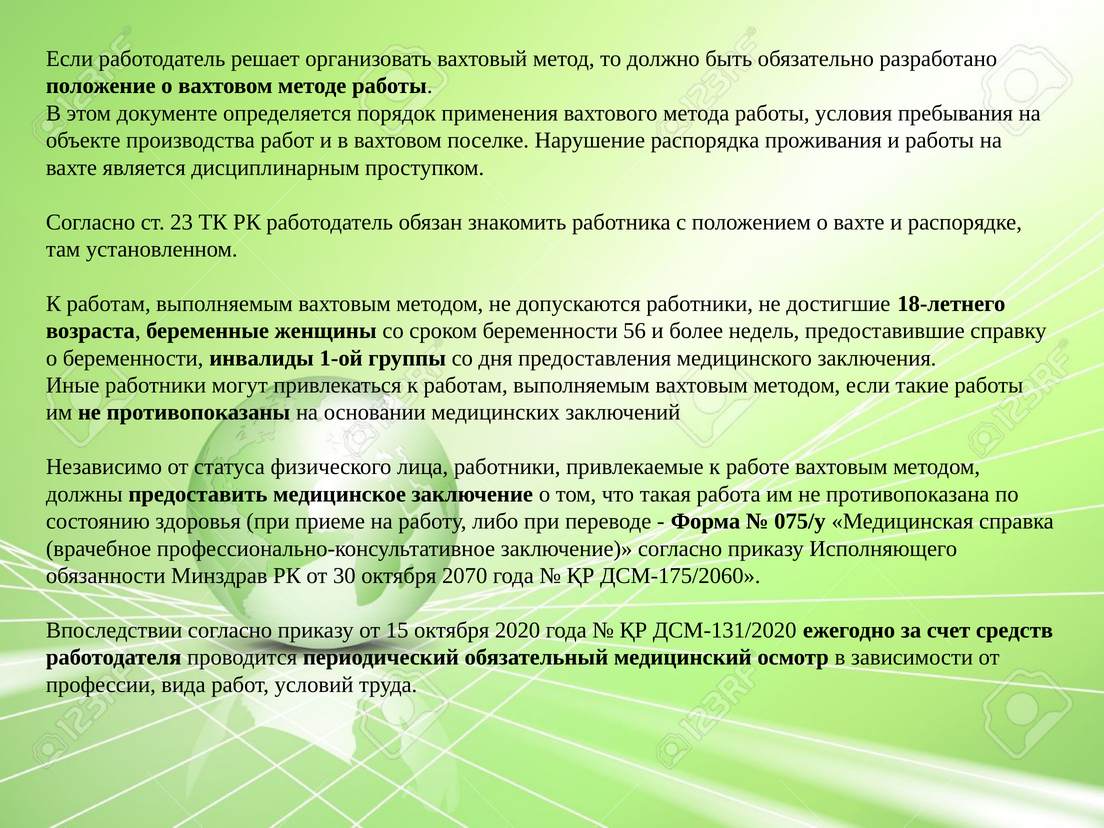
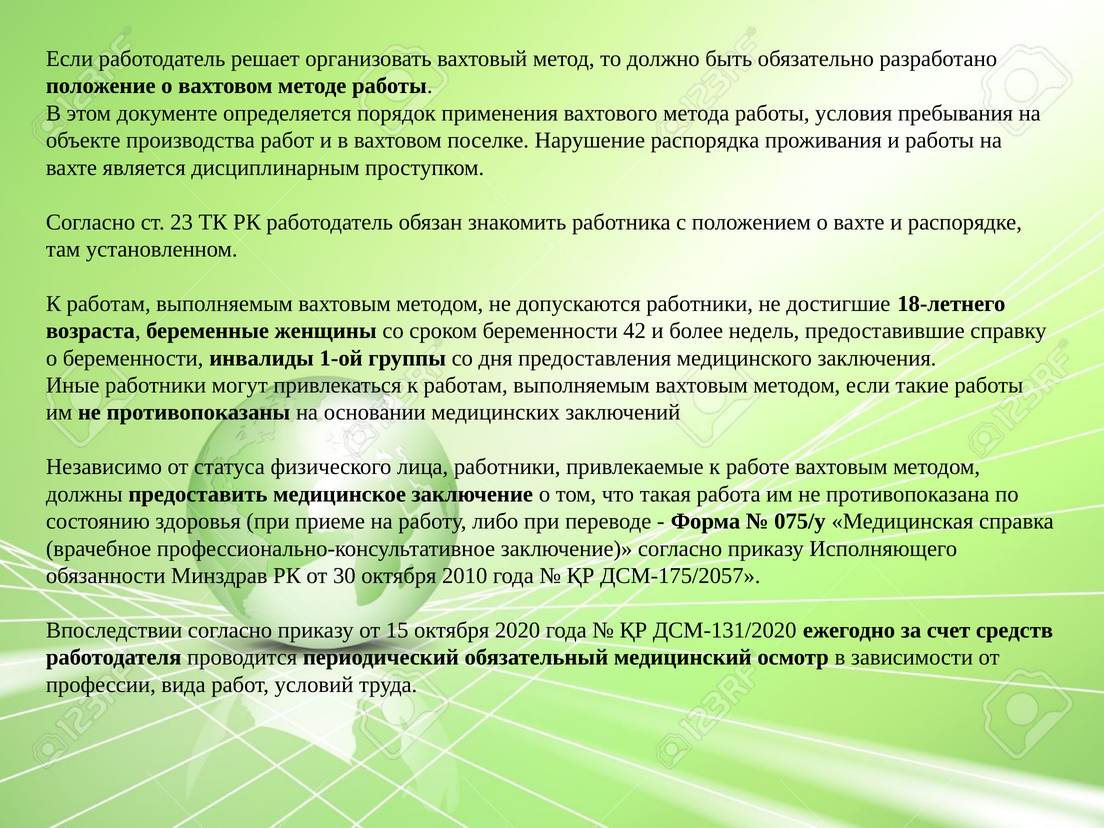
56: 56 -> 42 (635, 331)
2070: 2070 -> 2010 (465, 576)
ДСМ-175/2060: ДСМ-175/2060 -> ДСМ-175/2057 (680, 576)
